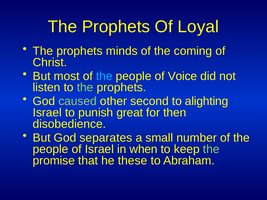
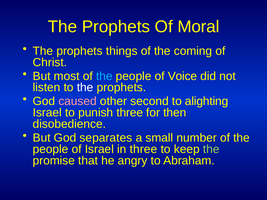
Loyal: Loyal -> Moral (198, 27)
minds: minds -> things (122, 51)
the colour: light green -> white (85, 88)
caused colour: light green -> pink (78, 101)
punish great: great -> three (130, 113)
in when: when -> three (143, 149)
these: these -> angry (133, 161)
